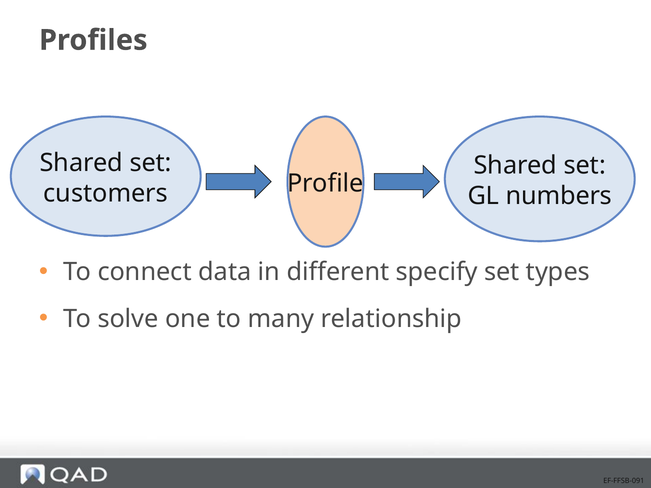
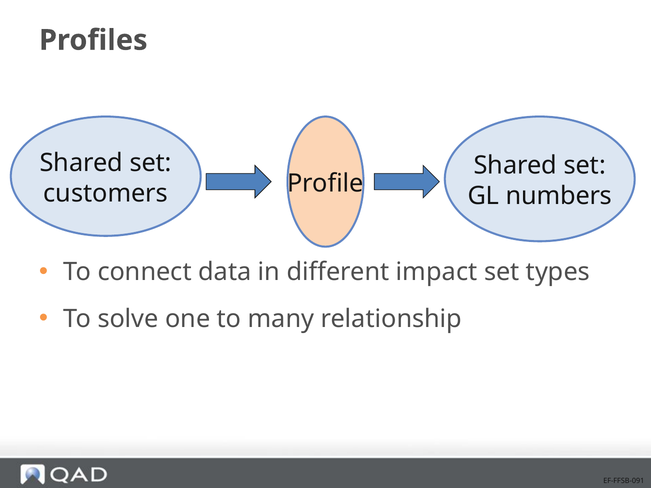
specify: specify -> impact (437, 272)
